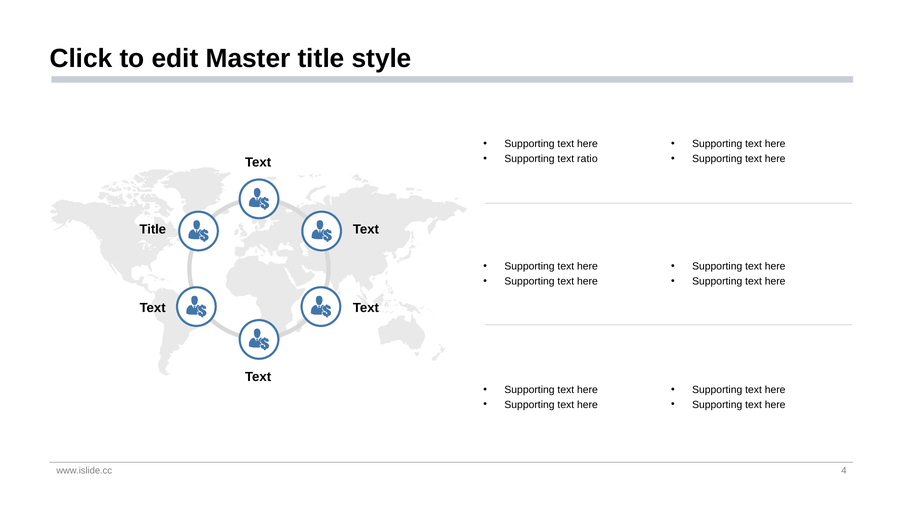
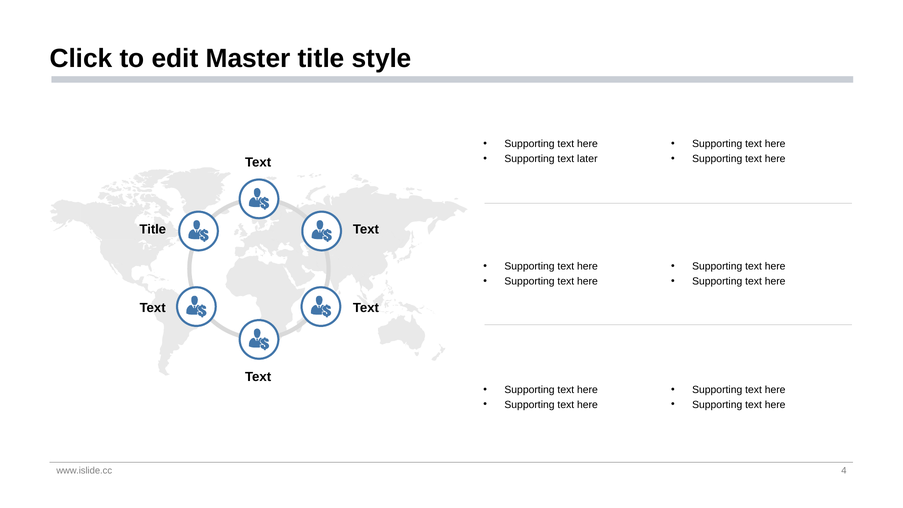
ratio: ratio -> later (587, 159)
